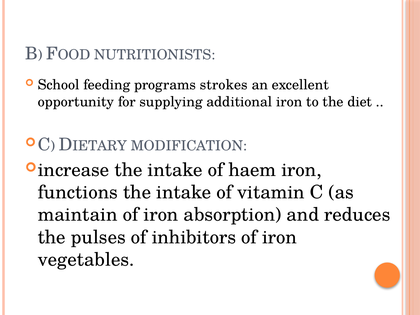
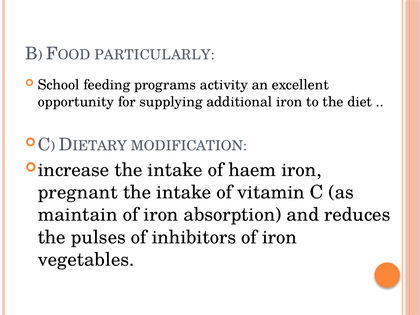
NUTRITIONISTS: NUTRITIONISTS -> PARTICULARLY (155, 55)
strokes: strokes -> activity (224, 85)
functions: functions -> pregnant (78, 192)
